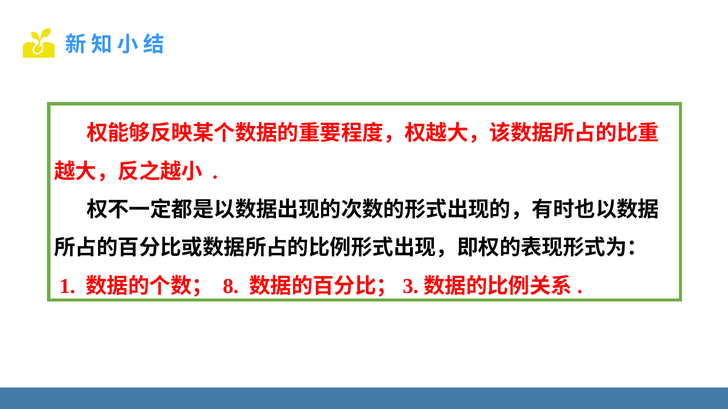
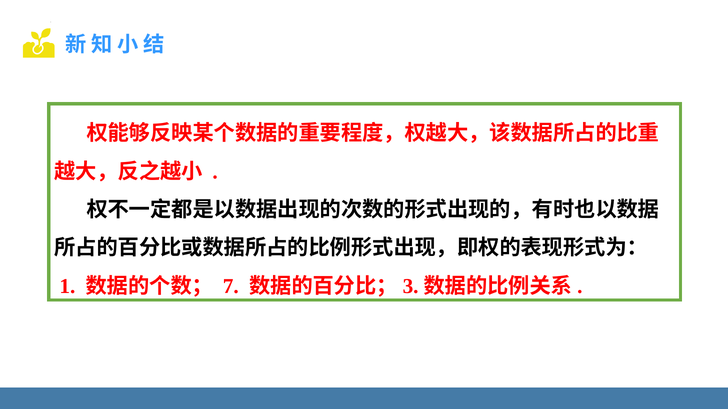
8: 8 -> 7 (231, 287)
